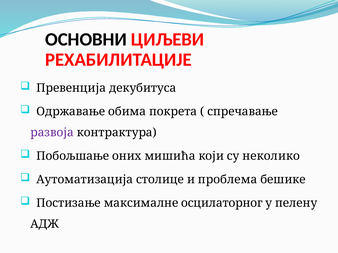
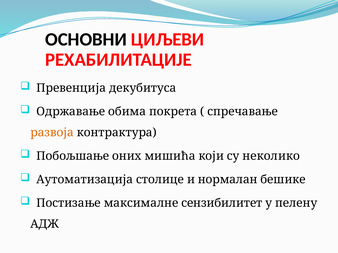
развоја colour: purple -> orange (52, 133)
проблема: проблема -> нормалан (228, 180)
осцилаторног: осцилаторног -> сензибилитет (222, 203)
